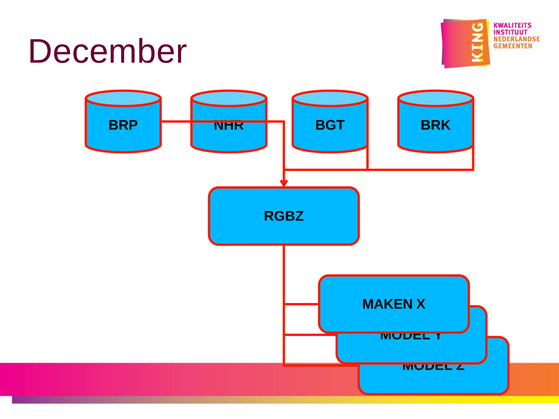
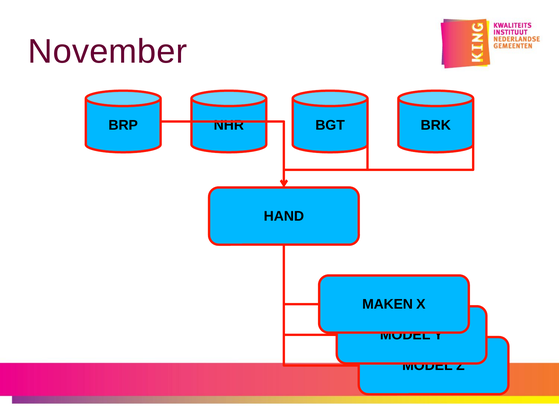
December: December -> November (108, 52)
RGBZ: RGBZ -> HAND (284, 216)
